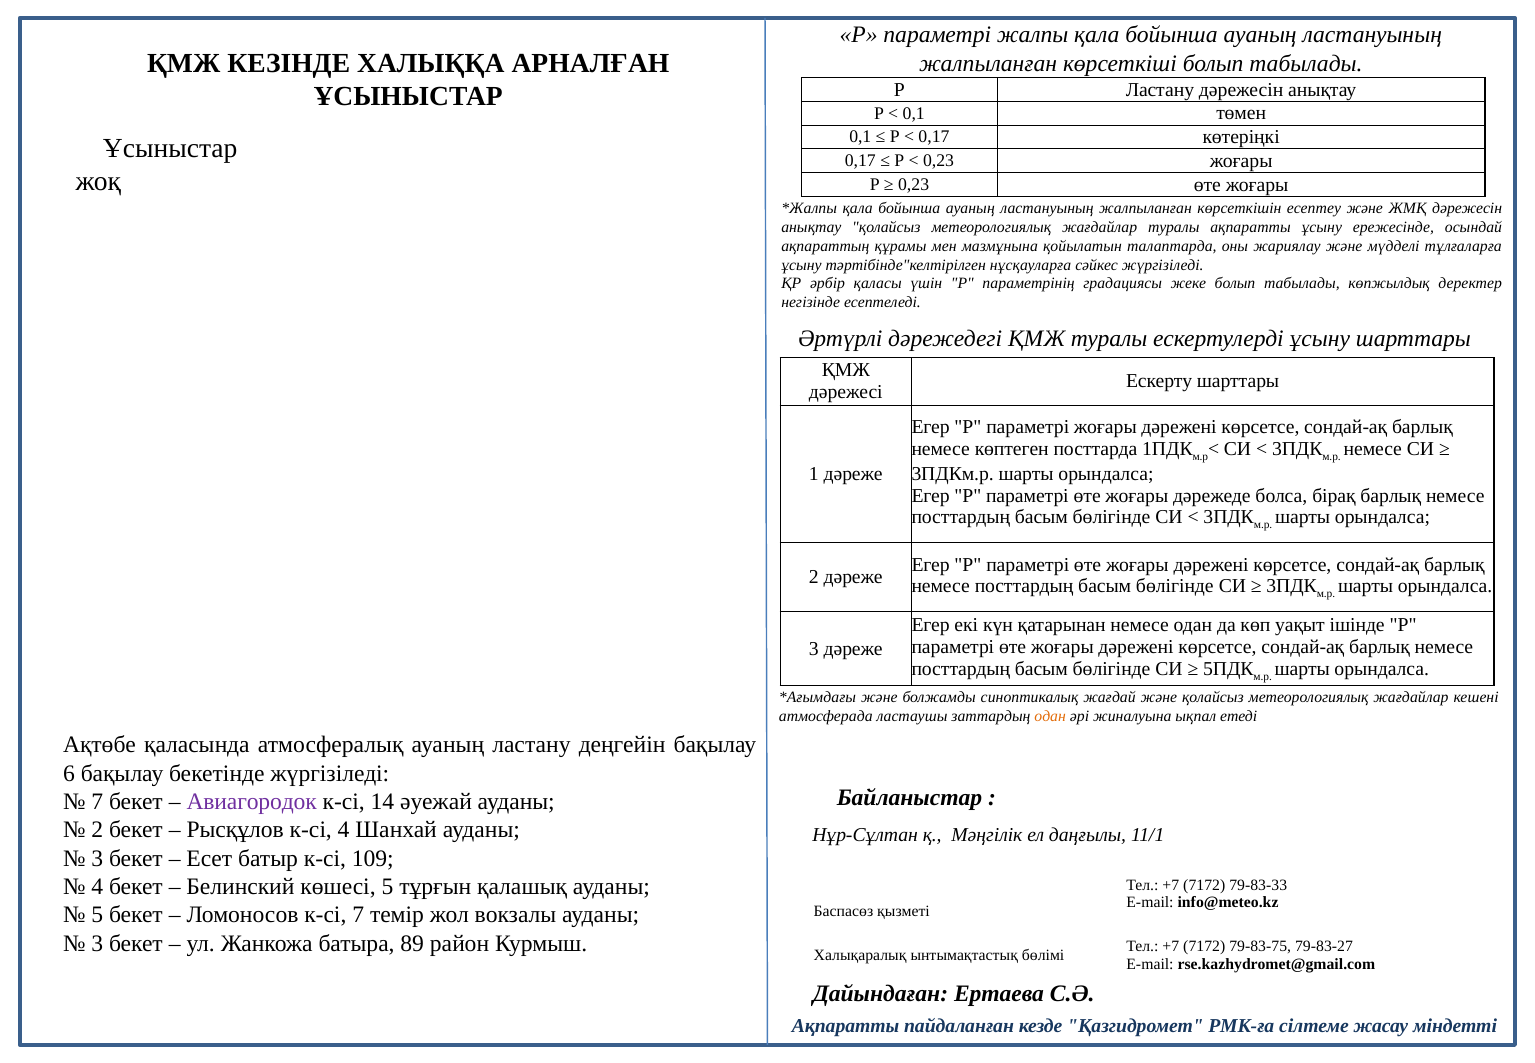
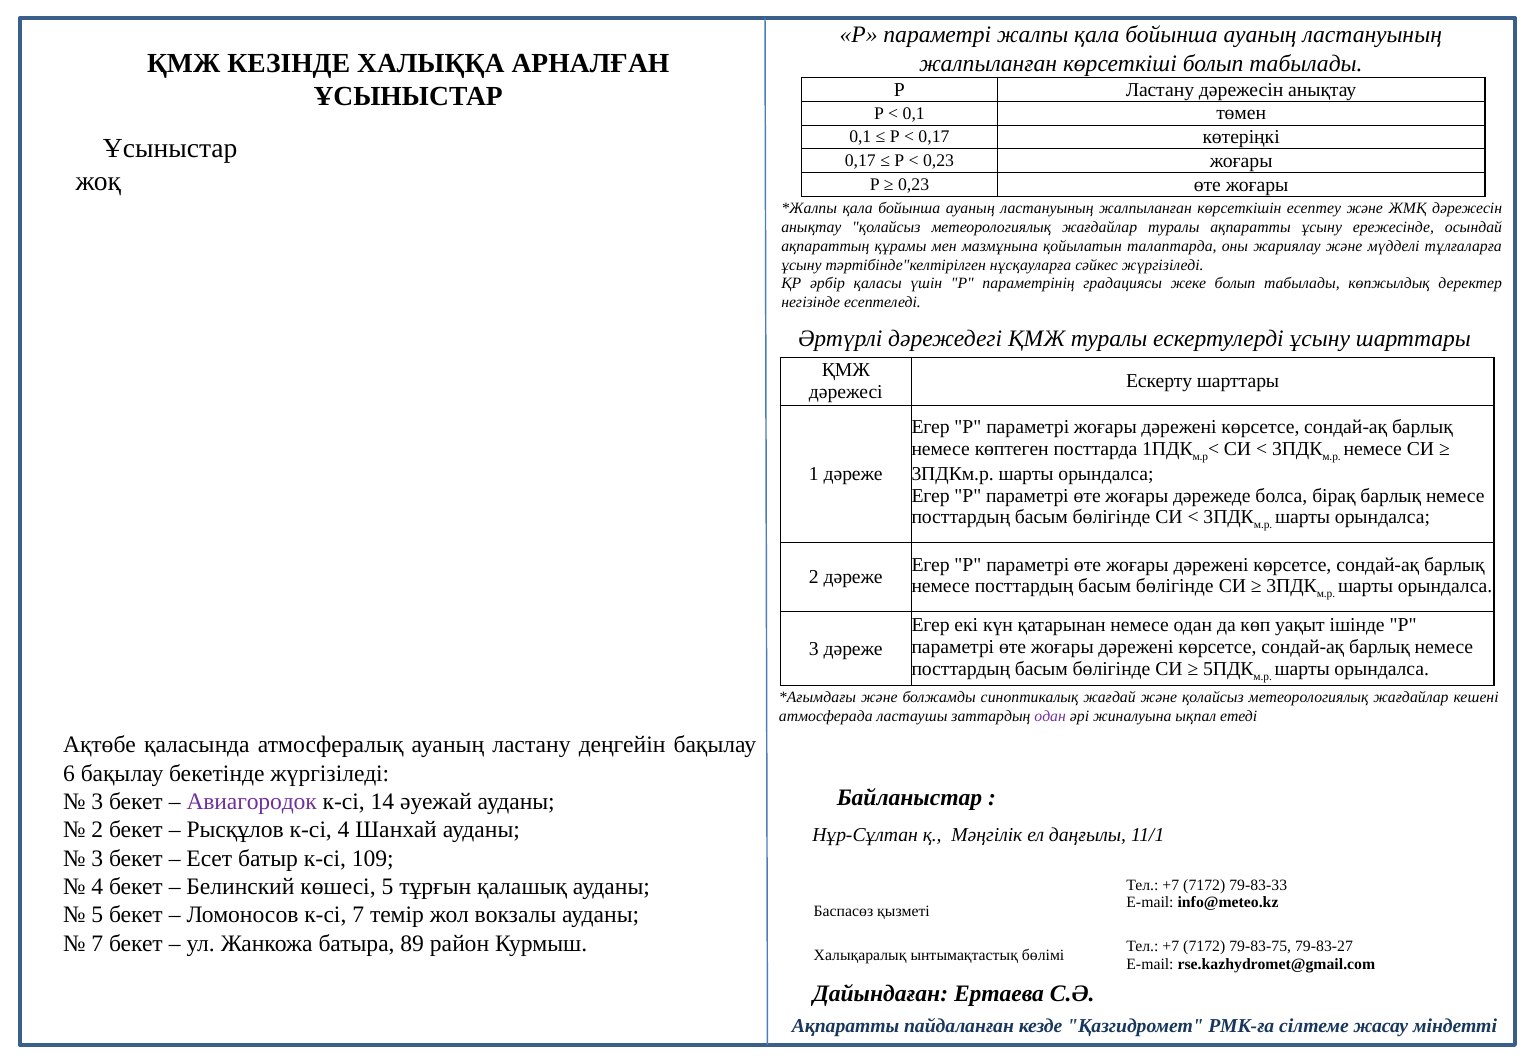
одан colour: orange -> purple (1050, 716)
7: 7 -> 3 (97, 801)
3: 3 -> 7 (97, 943)
